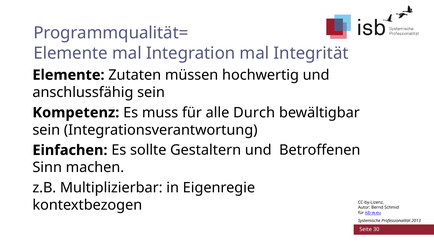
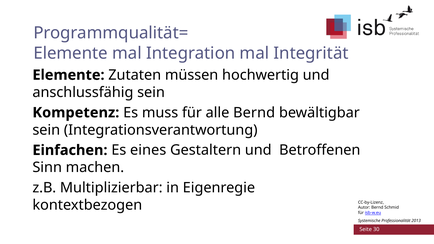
alle Durch: Durch -> Bernd (254, 113)
sollte: sollte -> eines (148, 150)
